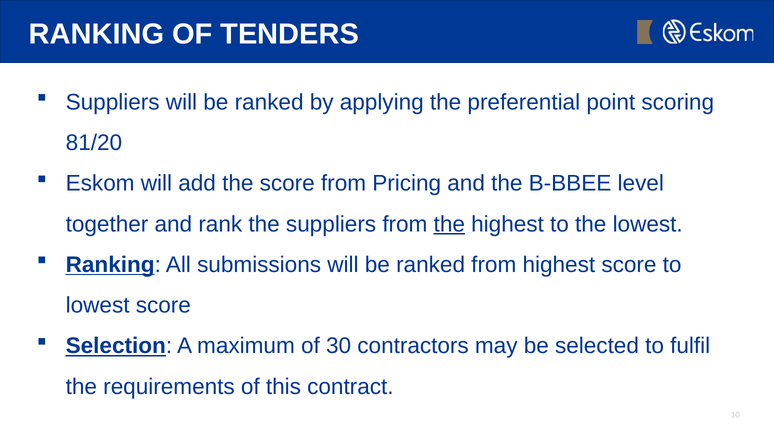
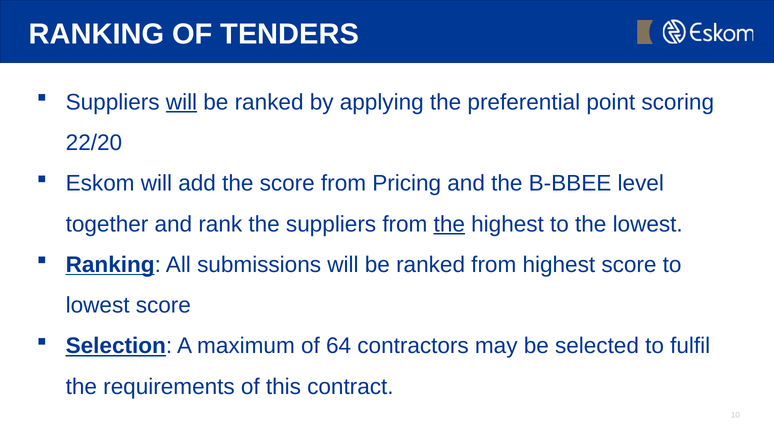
will underline: none -> present (181, 102)
81/20: 81/20 -> 22/20 (94, 143)
30: 30 -> 64 (339, 346)
